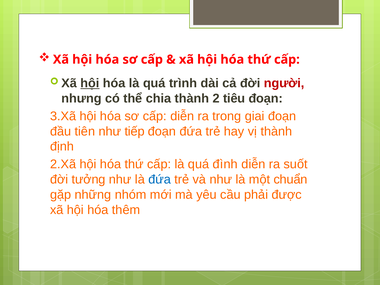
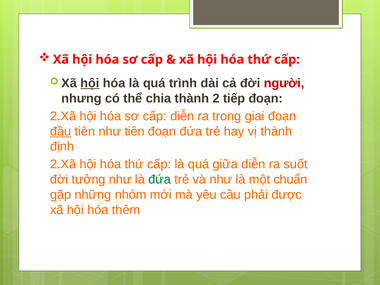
tiêu: tiêu -> tiếp (234, 98)
3.Xã: 3.Xã -> 2.Xã (63, 116)
đầu underline: none -> present (61, 131)
như tiếp: tiếp -> tiên (135, 131)
đình: đình -> giữa (225, 164)
đứa colour: blue -> green (160, 179)
